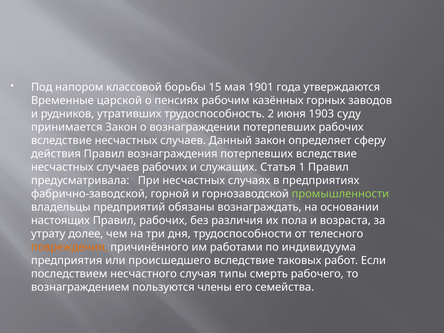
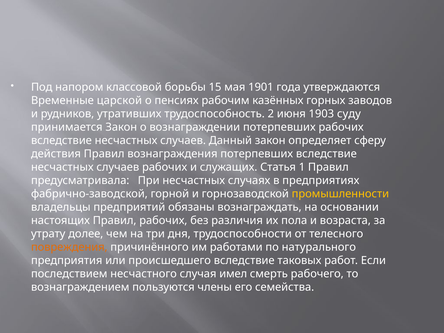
промышленности colour: light green -> yellow (340, 194)
индивидуума: индивидуума -> натурального (319, 247)
типы: типы -> имел (233, 274)
